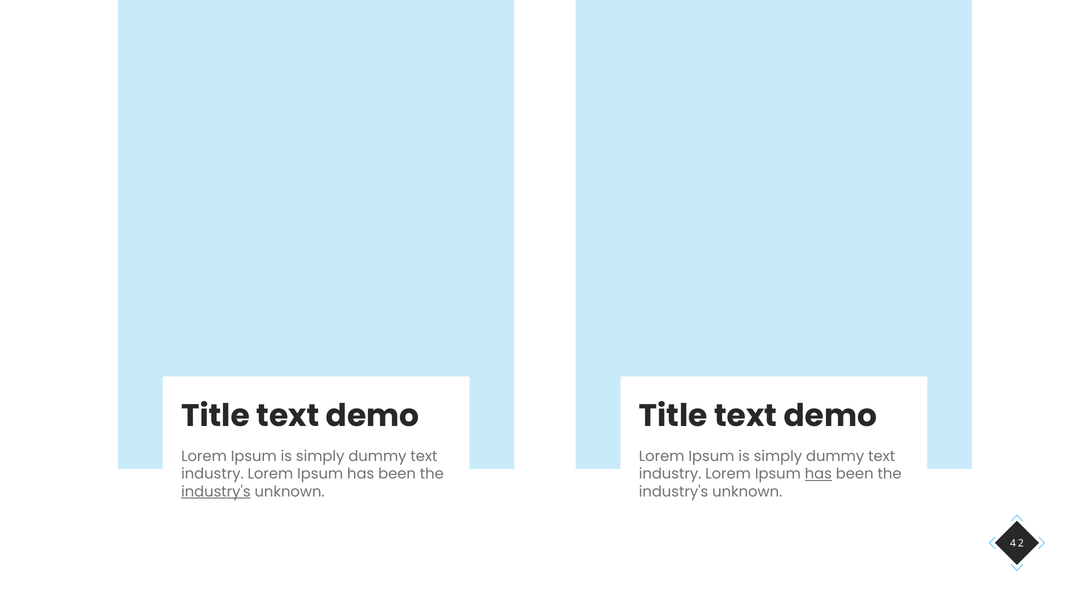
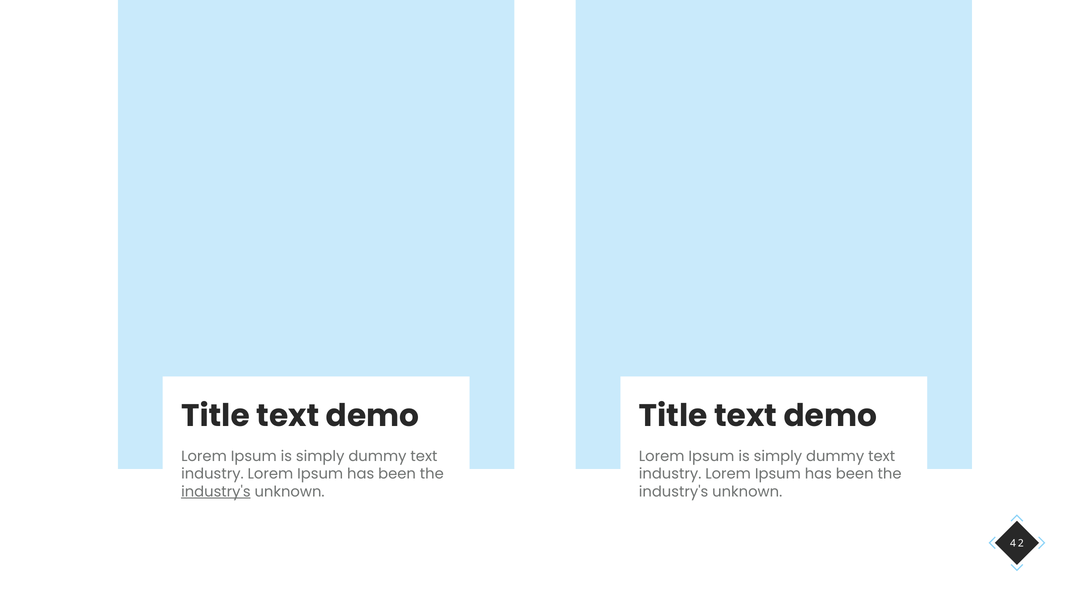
has underline: present -> none (818, 474)
